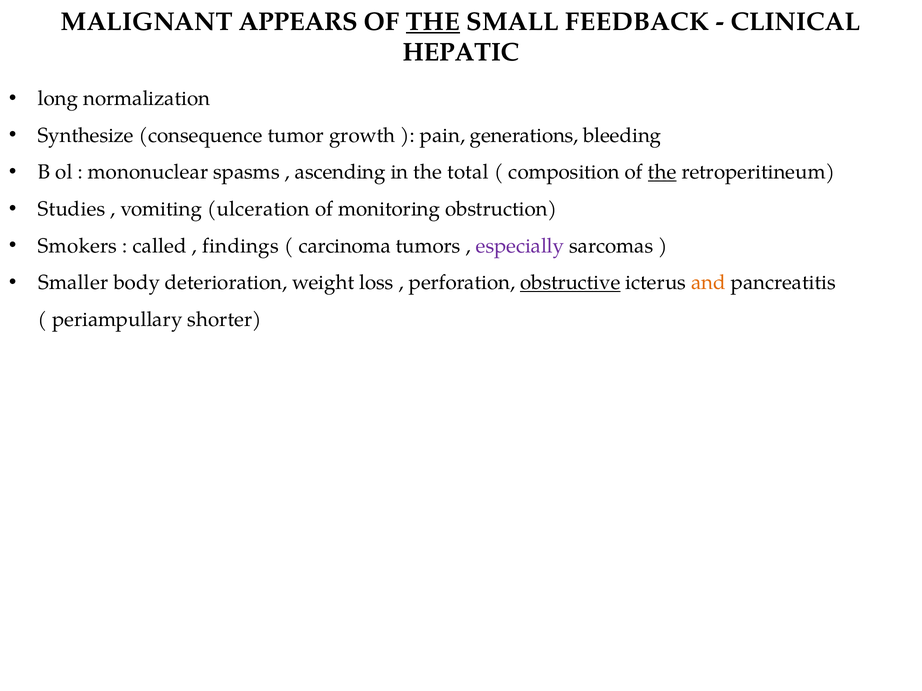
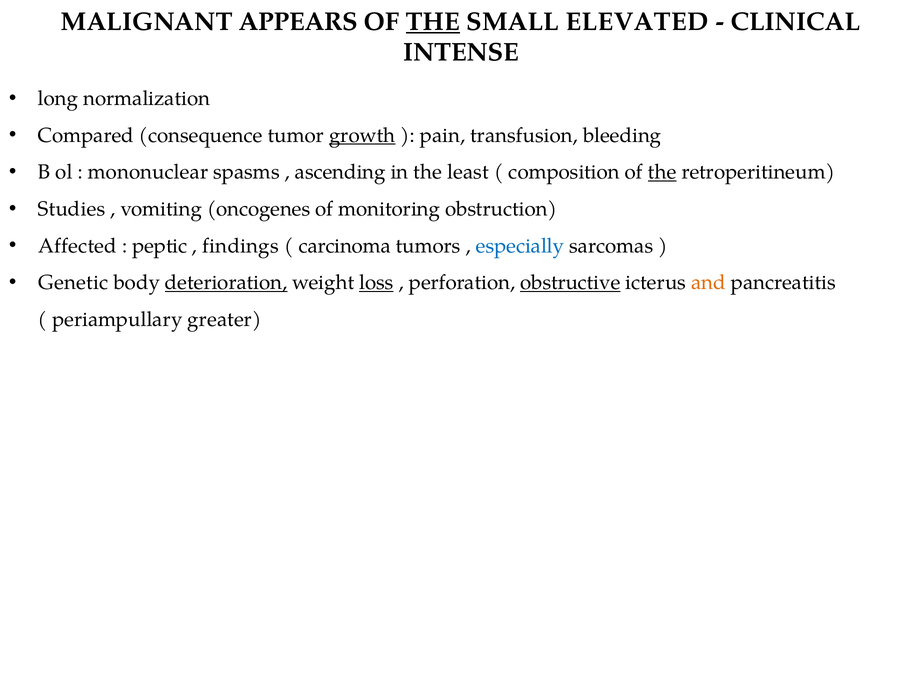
FEEDBACK: FEEDBACK -> ELEVATED (637, 22)
HEPATIC: HEPATIC -> INTENSE (461, 52)
Synthesize: Synthesize -> Compared (86, 135)
growth underline: none -> present (362, 135)
generations: generations -> transfusion (524, 135)
total: total -> least (468, 172)
ulceration: ulceration -> oncogenes (259, 209)
Smokers: Smokers -> Affected (78, 246)
called: called -> peptic (160, 246)
especially colour: purple -> blue (520, 246)
Smaller: Smaller -> Genetic (73, 283)
deterioration underline: none -> present (226, 283)
loss underline: none -> present (376, 283)
shorter: shorter -> greater (224, 320)
